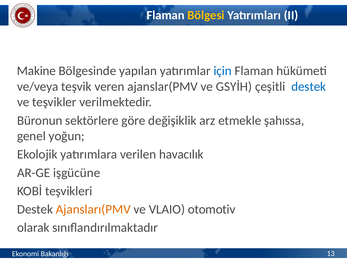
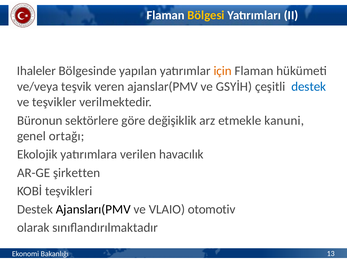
Makine: Makine -> Ihaleler (36, 71)
için colour: blue -> orange (223, 71)
şahıssa: şahıssa -> kanuni (284, 121)
yoğun: yoğun -> ortağı (67, 136)
işgücüne: işgücüne -> şirketten (77, 173)
Ajansları(PMV colour: orange -> black (93, 210)
